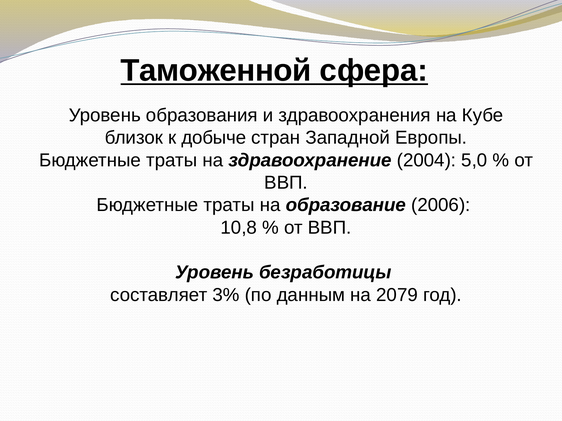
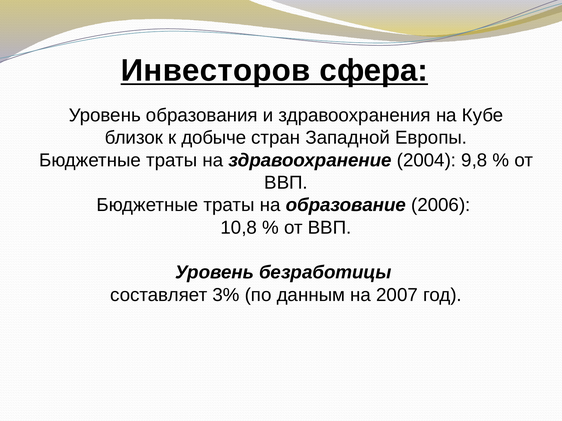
Таможенной: Таможенной -> Инвесторов (216, 71)
5,0: 5,0 -> 9,8 (474, 160)
2079: 2079 -> 2007 (397, 295)
